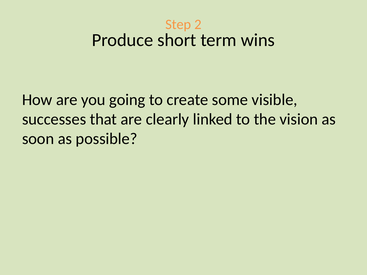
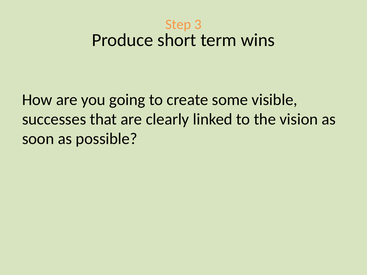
2: 2 -> 3 (198, 25)
